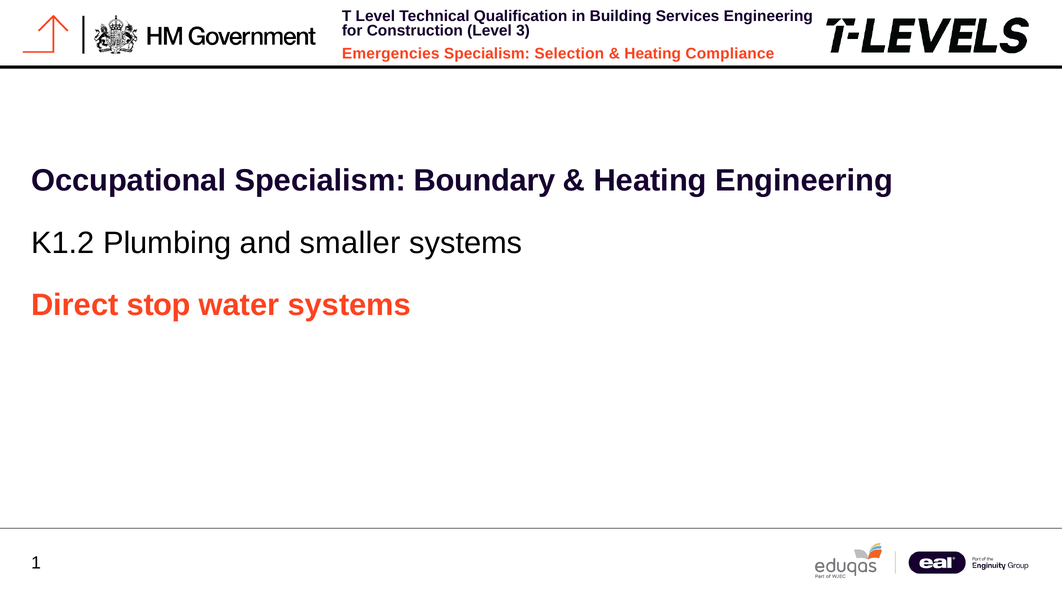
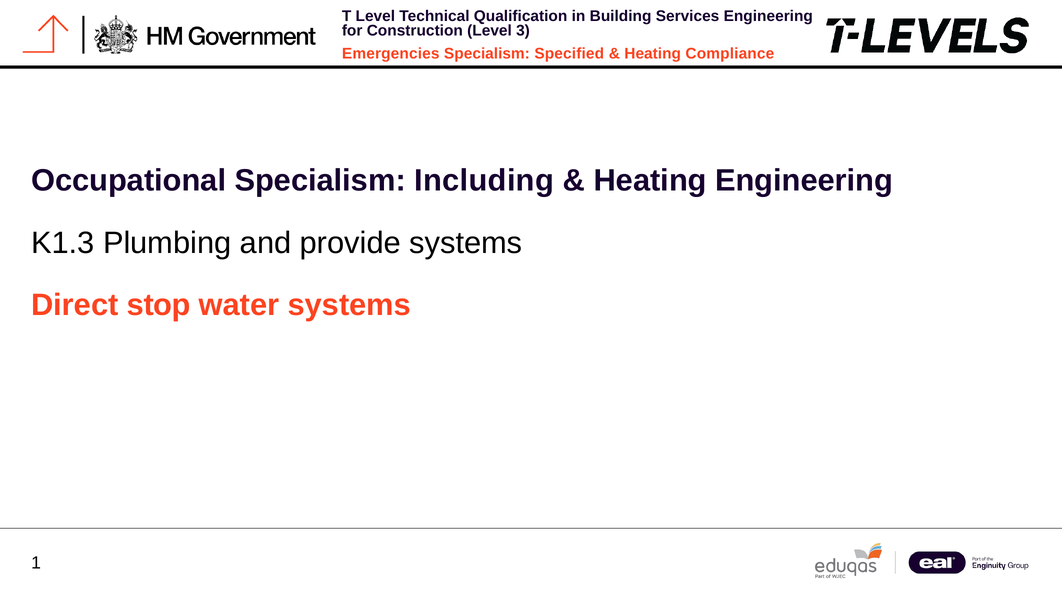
Selection: Selection -> Specified (569, 54)
Boundary: Boundary -> Including (484, 181)
K1.2: K1.2 -> K1.3 (63, 243)
smaller: smaller -> provide (350, 243)
